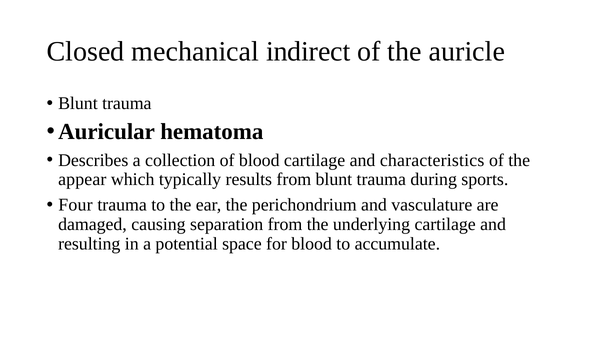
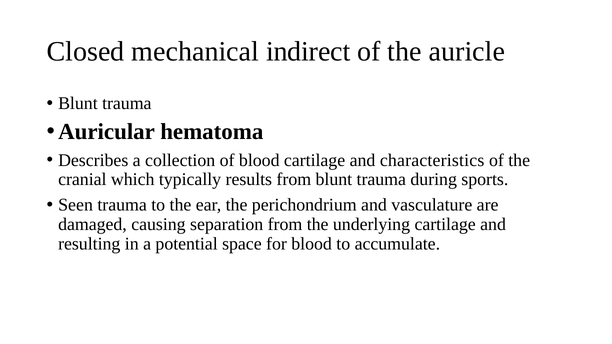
appear: appear -> cranial (82, 180)
Four: Four -> Seen (76, 205)
